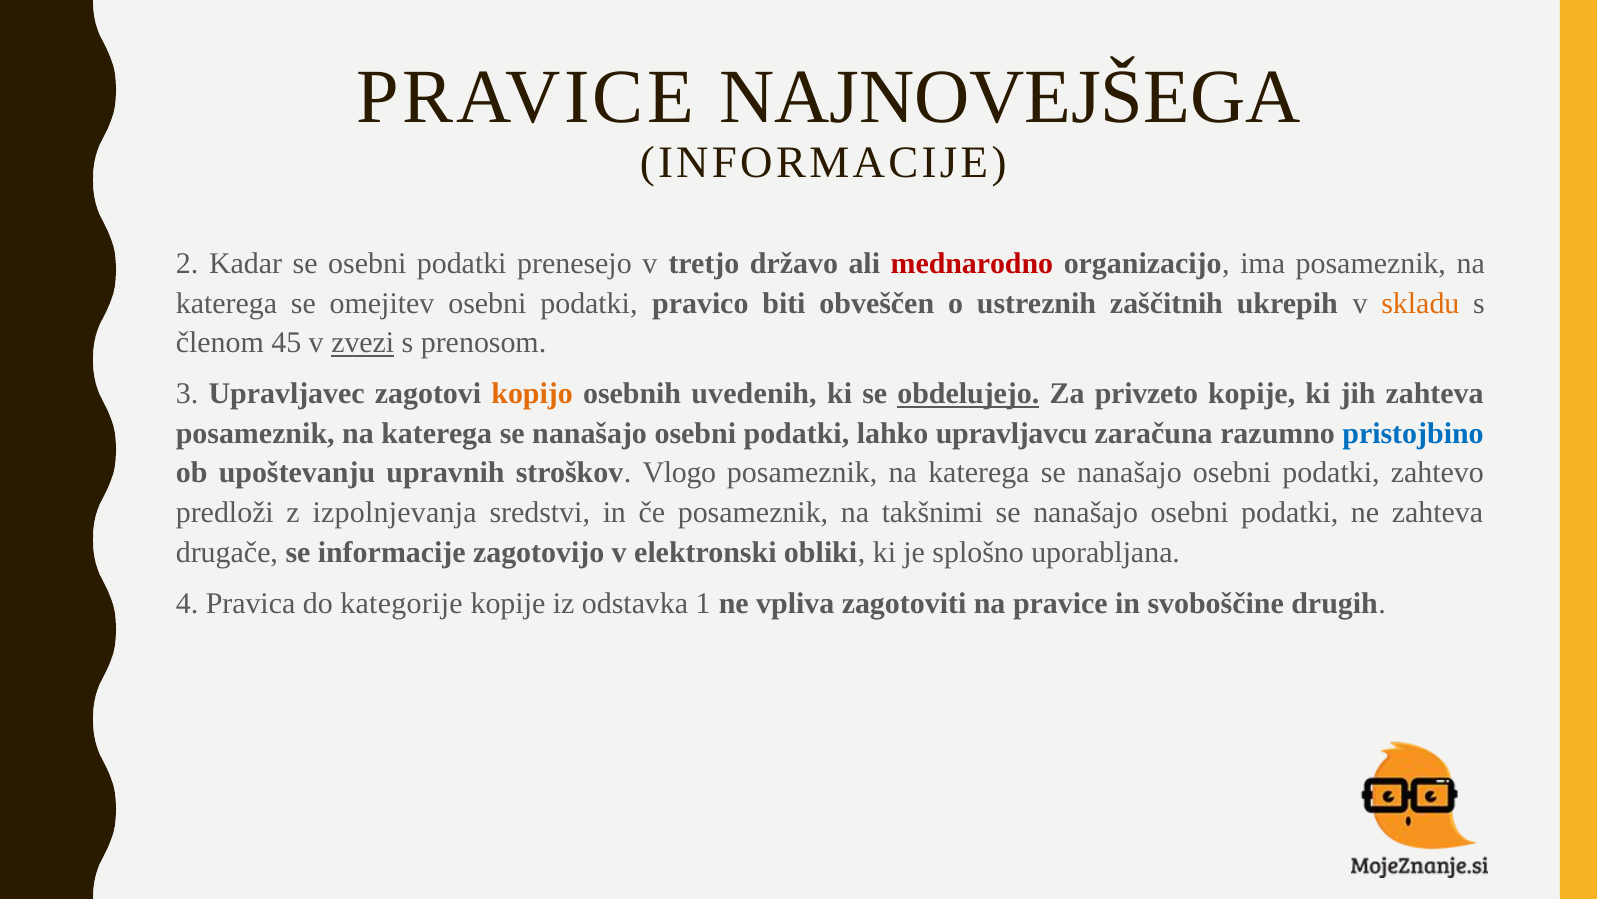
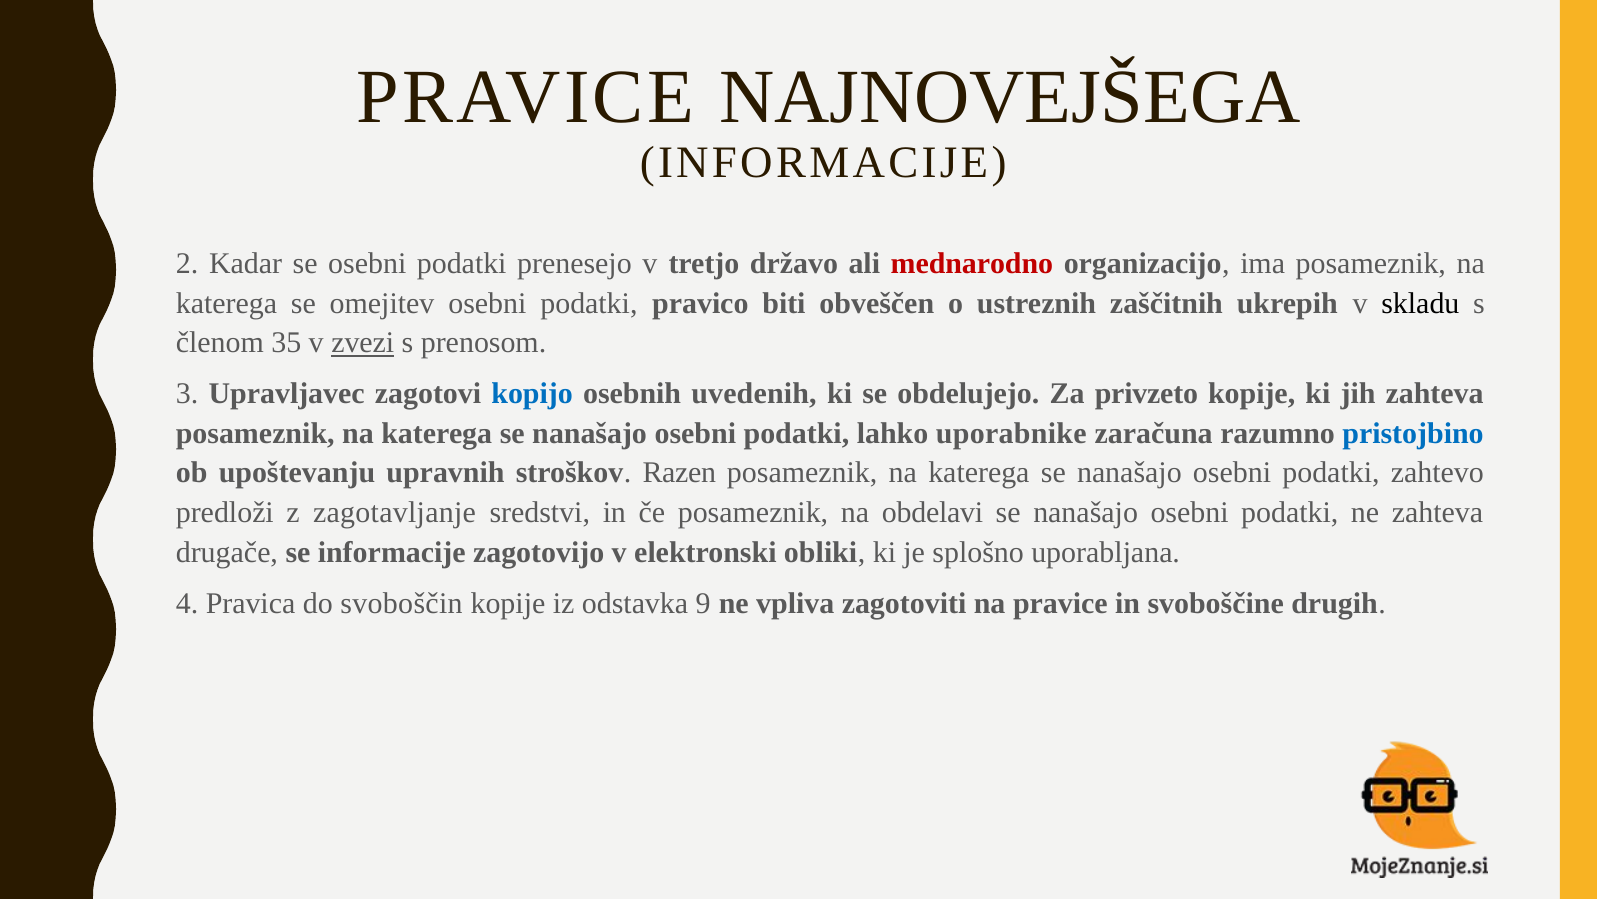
skladu colour: orange -> black (1420, 303)
45: 45 -> 35 (286, 343)
kopijo colour: orange -> blue (532, 394)
obdelujejo underline: present -> none (968, 394)
upravljavcu: upravljavcu -> uporabnike (1011, 433)
Vlogo: Vlogo -> Razen (679, 473)
izpolnjevanja: izpolnjevanja -> zagotavljanje (395, 512)
takšnimi: takšnimi -> obdelavi (933, 512)
kategorije: kategorije -> svoboščin (402, 603)
1: 1 -> 9 (703, 603)
